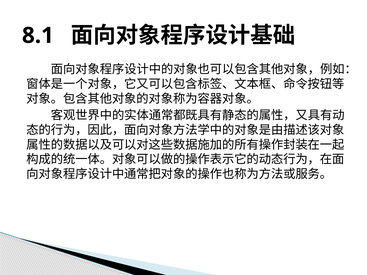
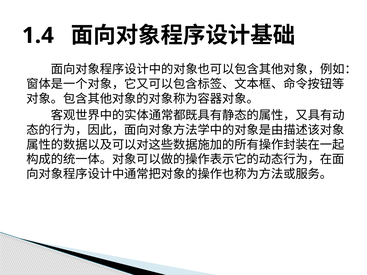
8.1: 8.1 -> 1.4 (38, 36)
